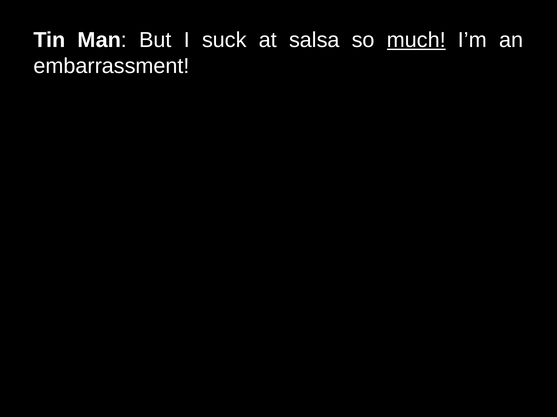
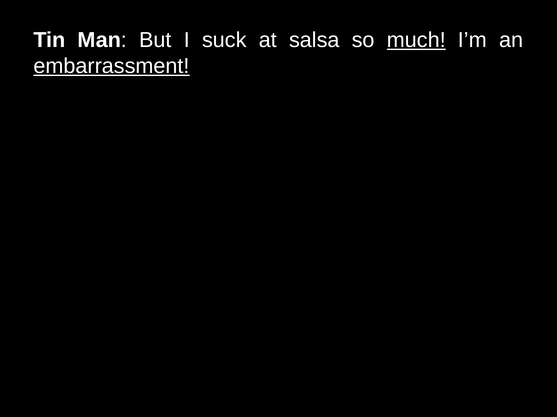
embarrassment underline: none -> present (111, 66)
